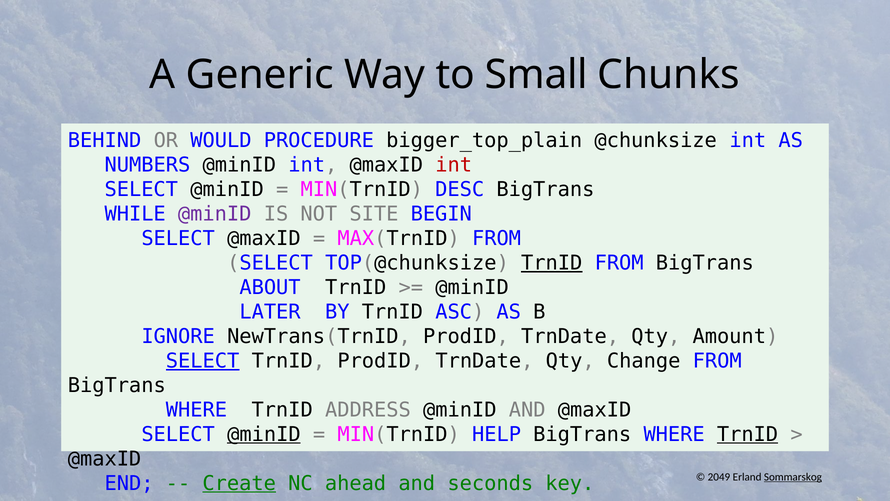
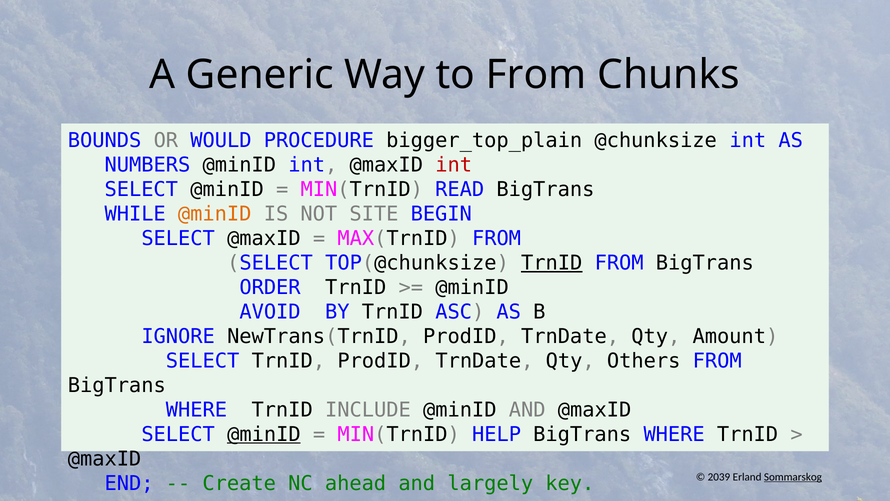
to Small: Small -> From (536, 75)
BEHIND: BEHIND -> BOUNDS (105, 140)
DESC: DESC -> READ (460, 189)
@minID colour: purple -> orange (215, 214)
ABOUT: ABOUT -> ORDER (270, 287)
LATER: LATER -> AVOID (270, 312)
SELECT underline: present -> none (203, 361)
Change: Change -> Others (644, 361)
ADDRESS: ADDRESS -> INCLUDE (368, 410)
TrnID underline: present -> none (748, 434)
2049: 2049 -> 2039 (719, 477)
Create underline: present -> none (239, 483)
seconds: seconds -> largely (490, 483)
